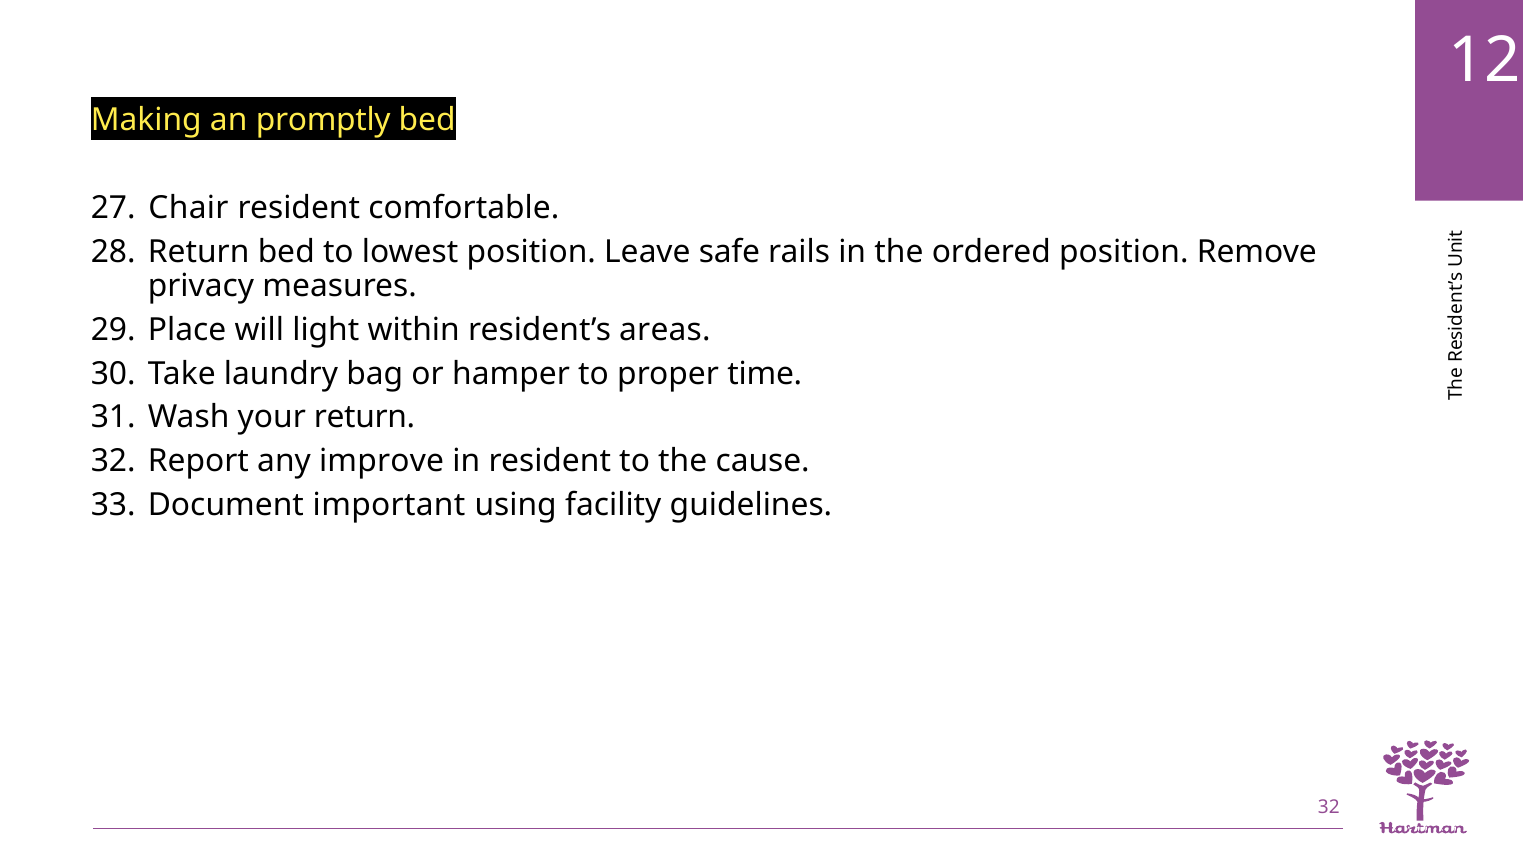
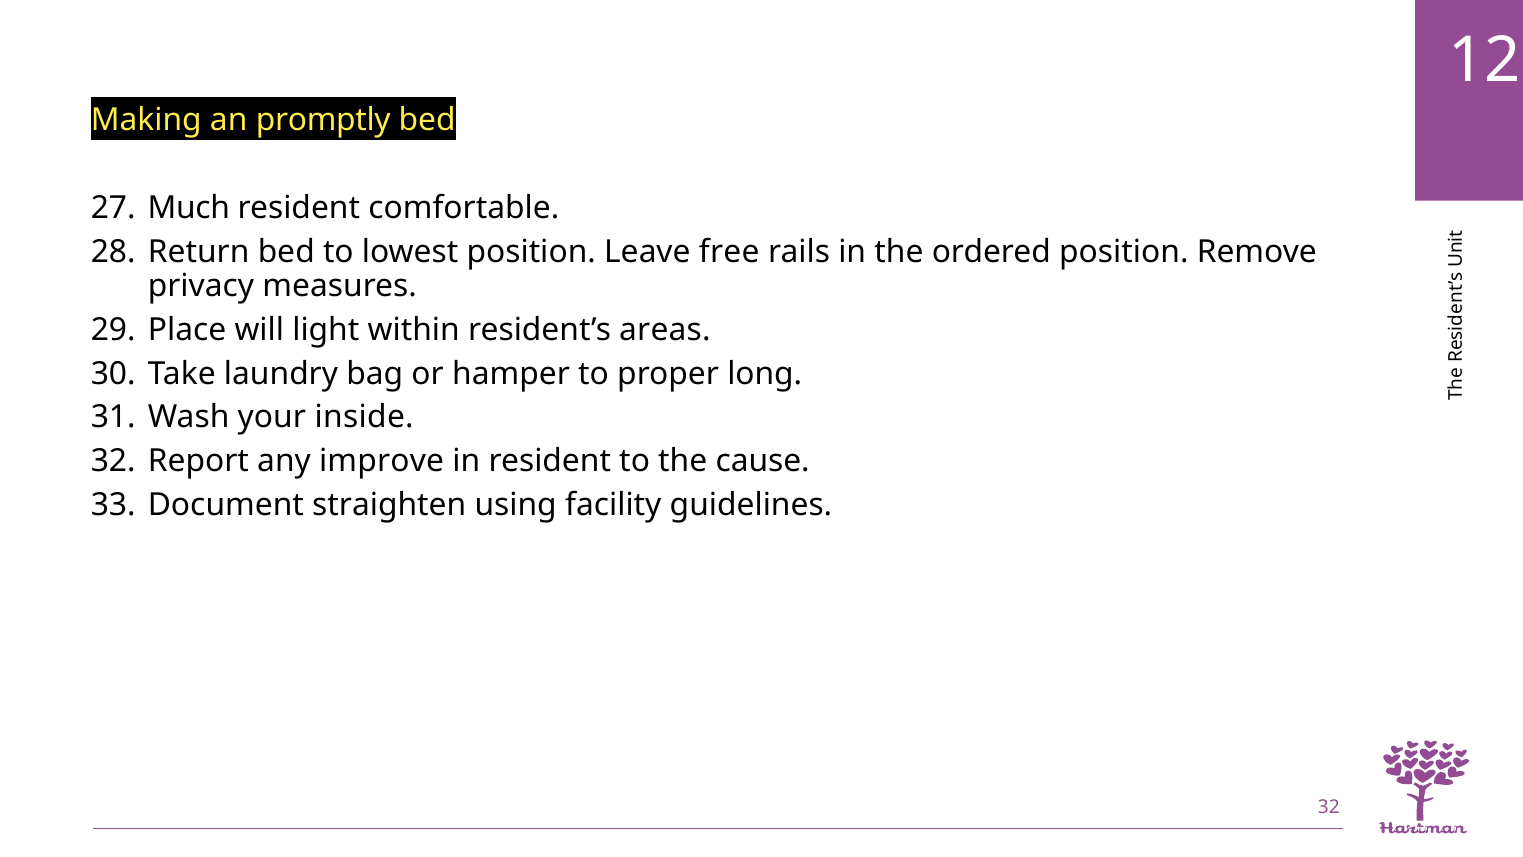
Chair: Chair -> Much (189, 208)
safe: safe -> free (729, 252)
time: time -> long (765, 373)
your return: return -> inside (364, 417)
important: important -> straighten (389, 505)
